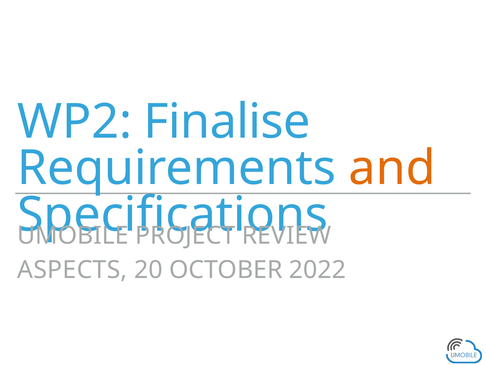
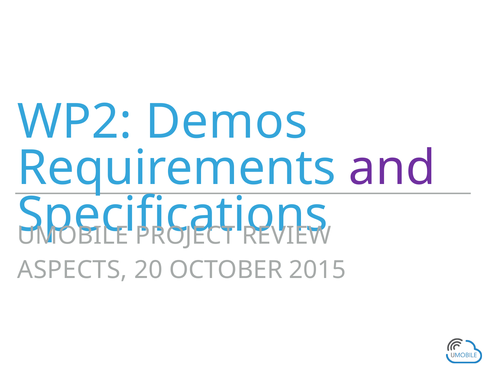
Finalise: Finalise -> Demos (227, 122)
and colour: orange -> purple (392, 168)
2022: 2022 -> 2015 (317, 270)
